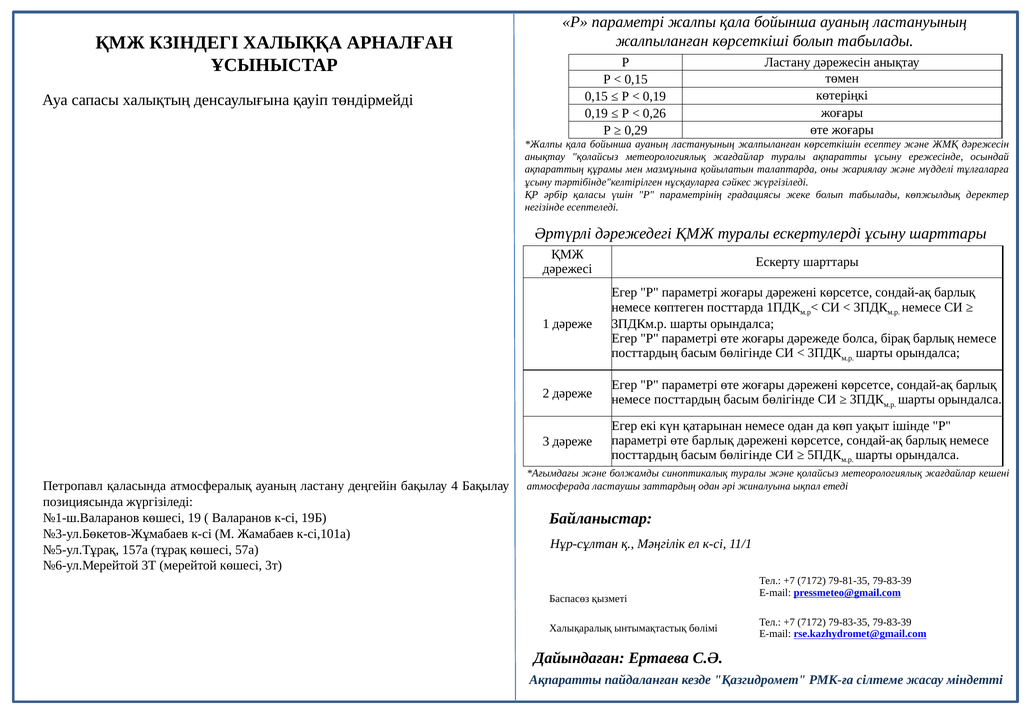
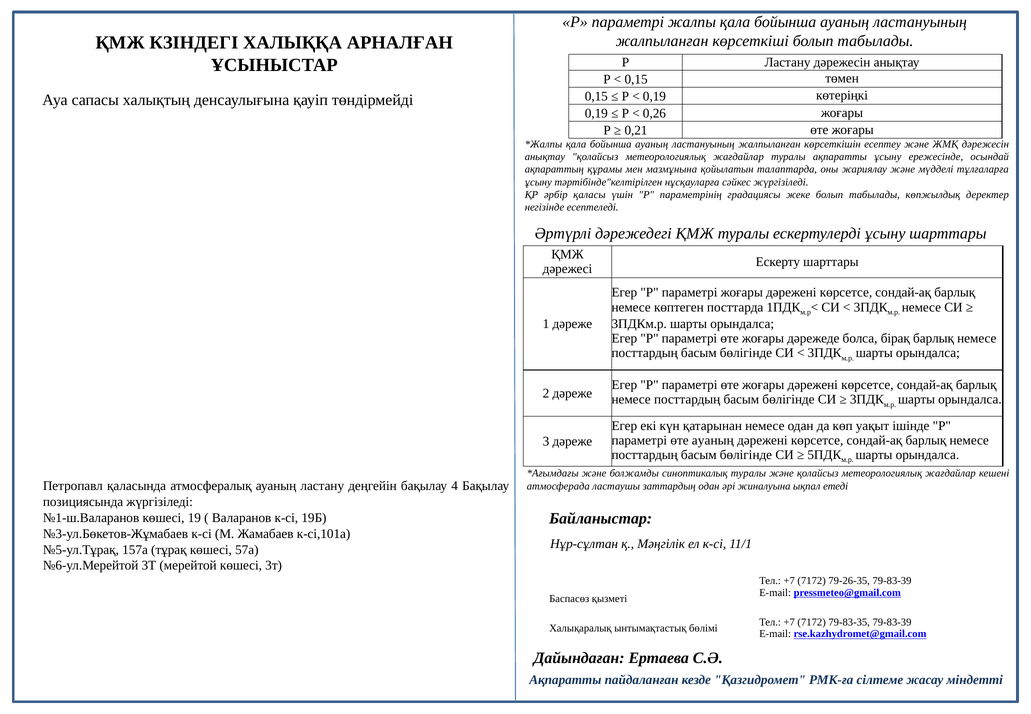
0,29: 0,29 -> 0,21 (636, 130)
өте барлық: барлық -> ауаның (713, 440)
79-81-35: 79-81-35 -> 79-26-35 (849, 581)
